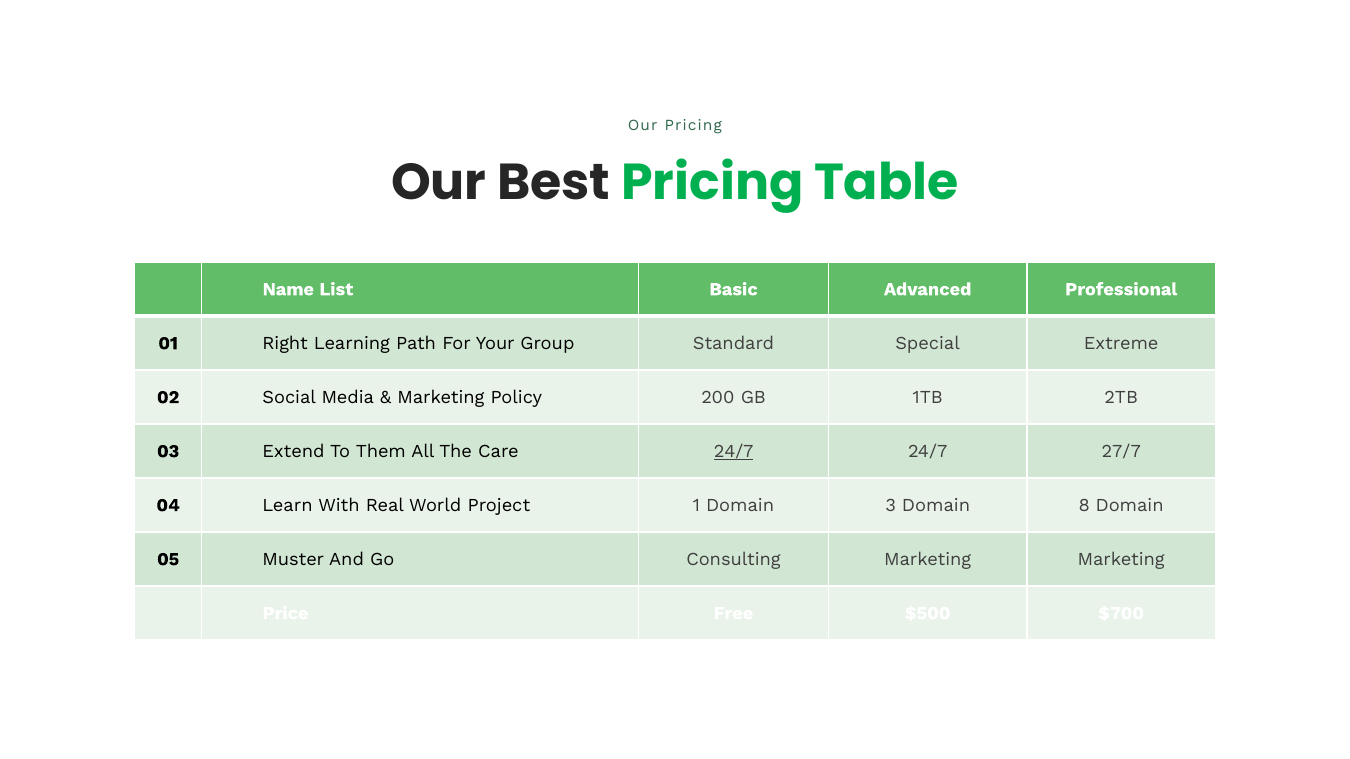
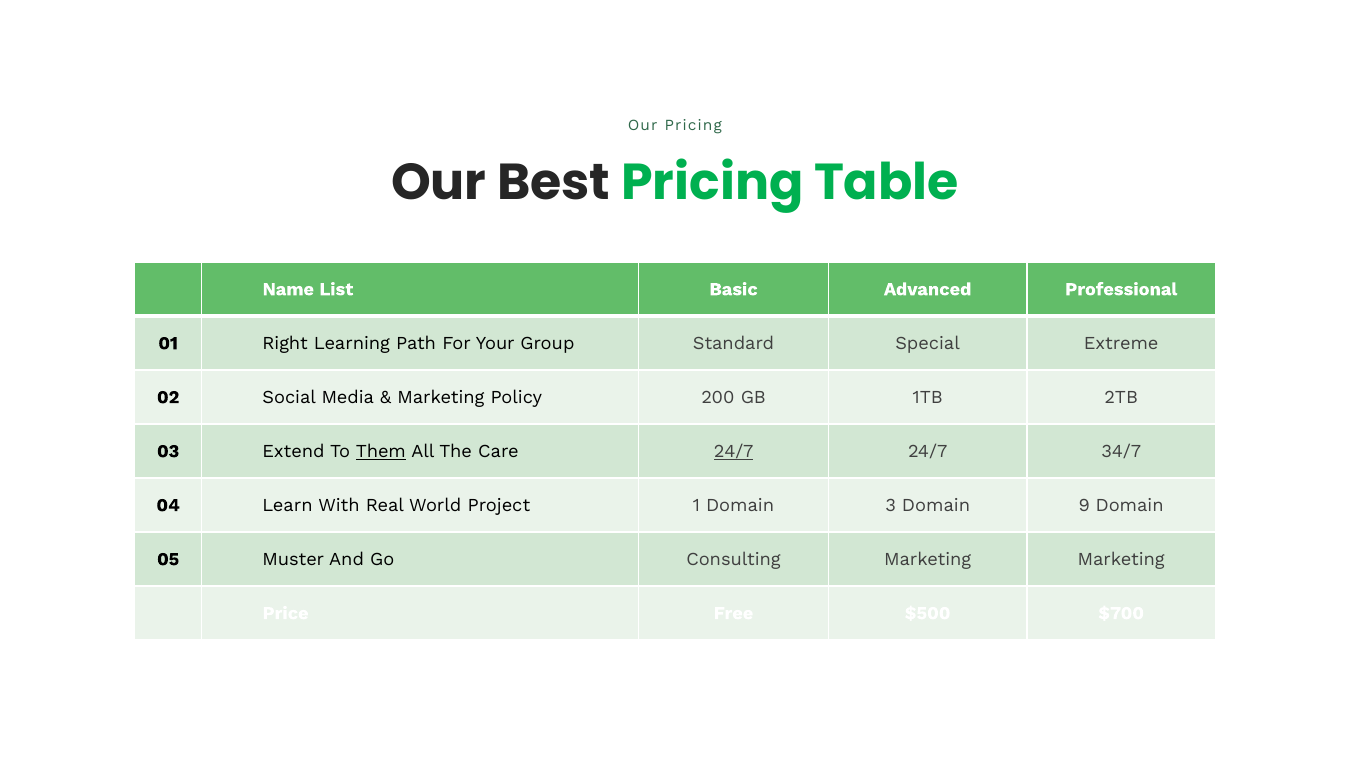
Them underline: none -> present (381, 451)
27/7: 27/7 -> 34/7 (1121, 451)
8: 8 -> 9 (1084, 505)
